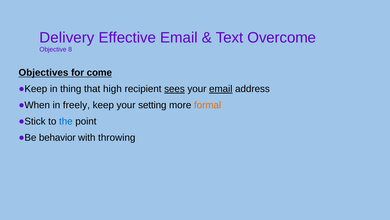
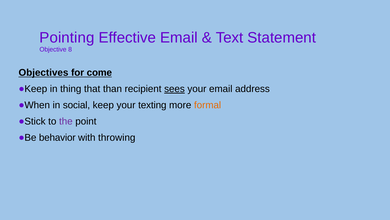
Delivery: Delivery -> Pointing (67, 38)
Overcome: Overcome -> Statement (282, 38)
high: high -> than (112, 89)
email underline: present -> none (221, 89)
freely: freely -> social (76, 105)
setting: setting -> texting (152, 105)
the colour: blue -> purple (66, 121)
